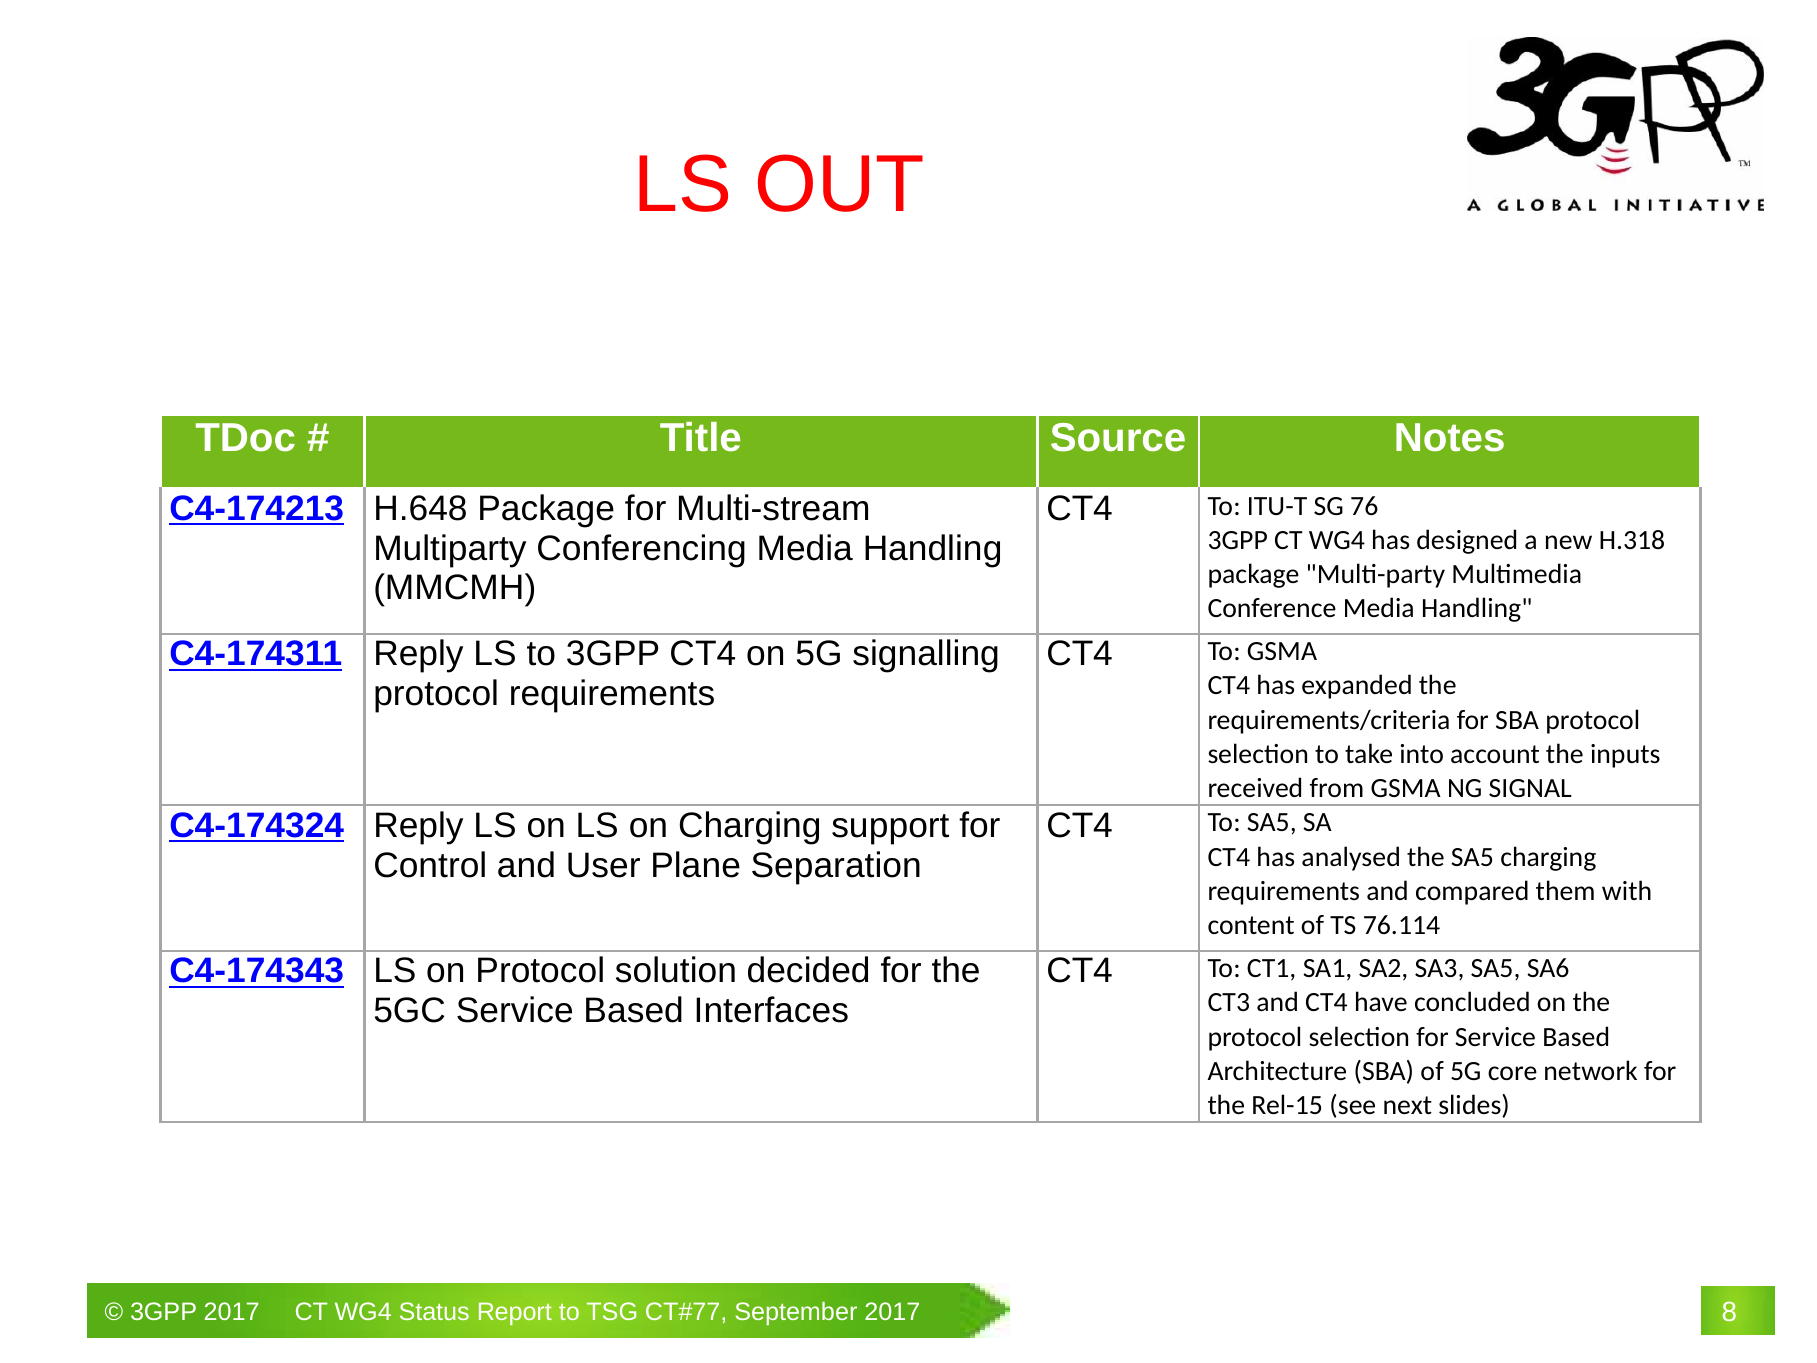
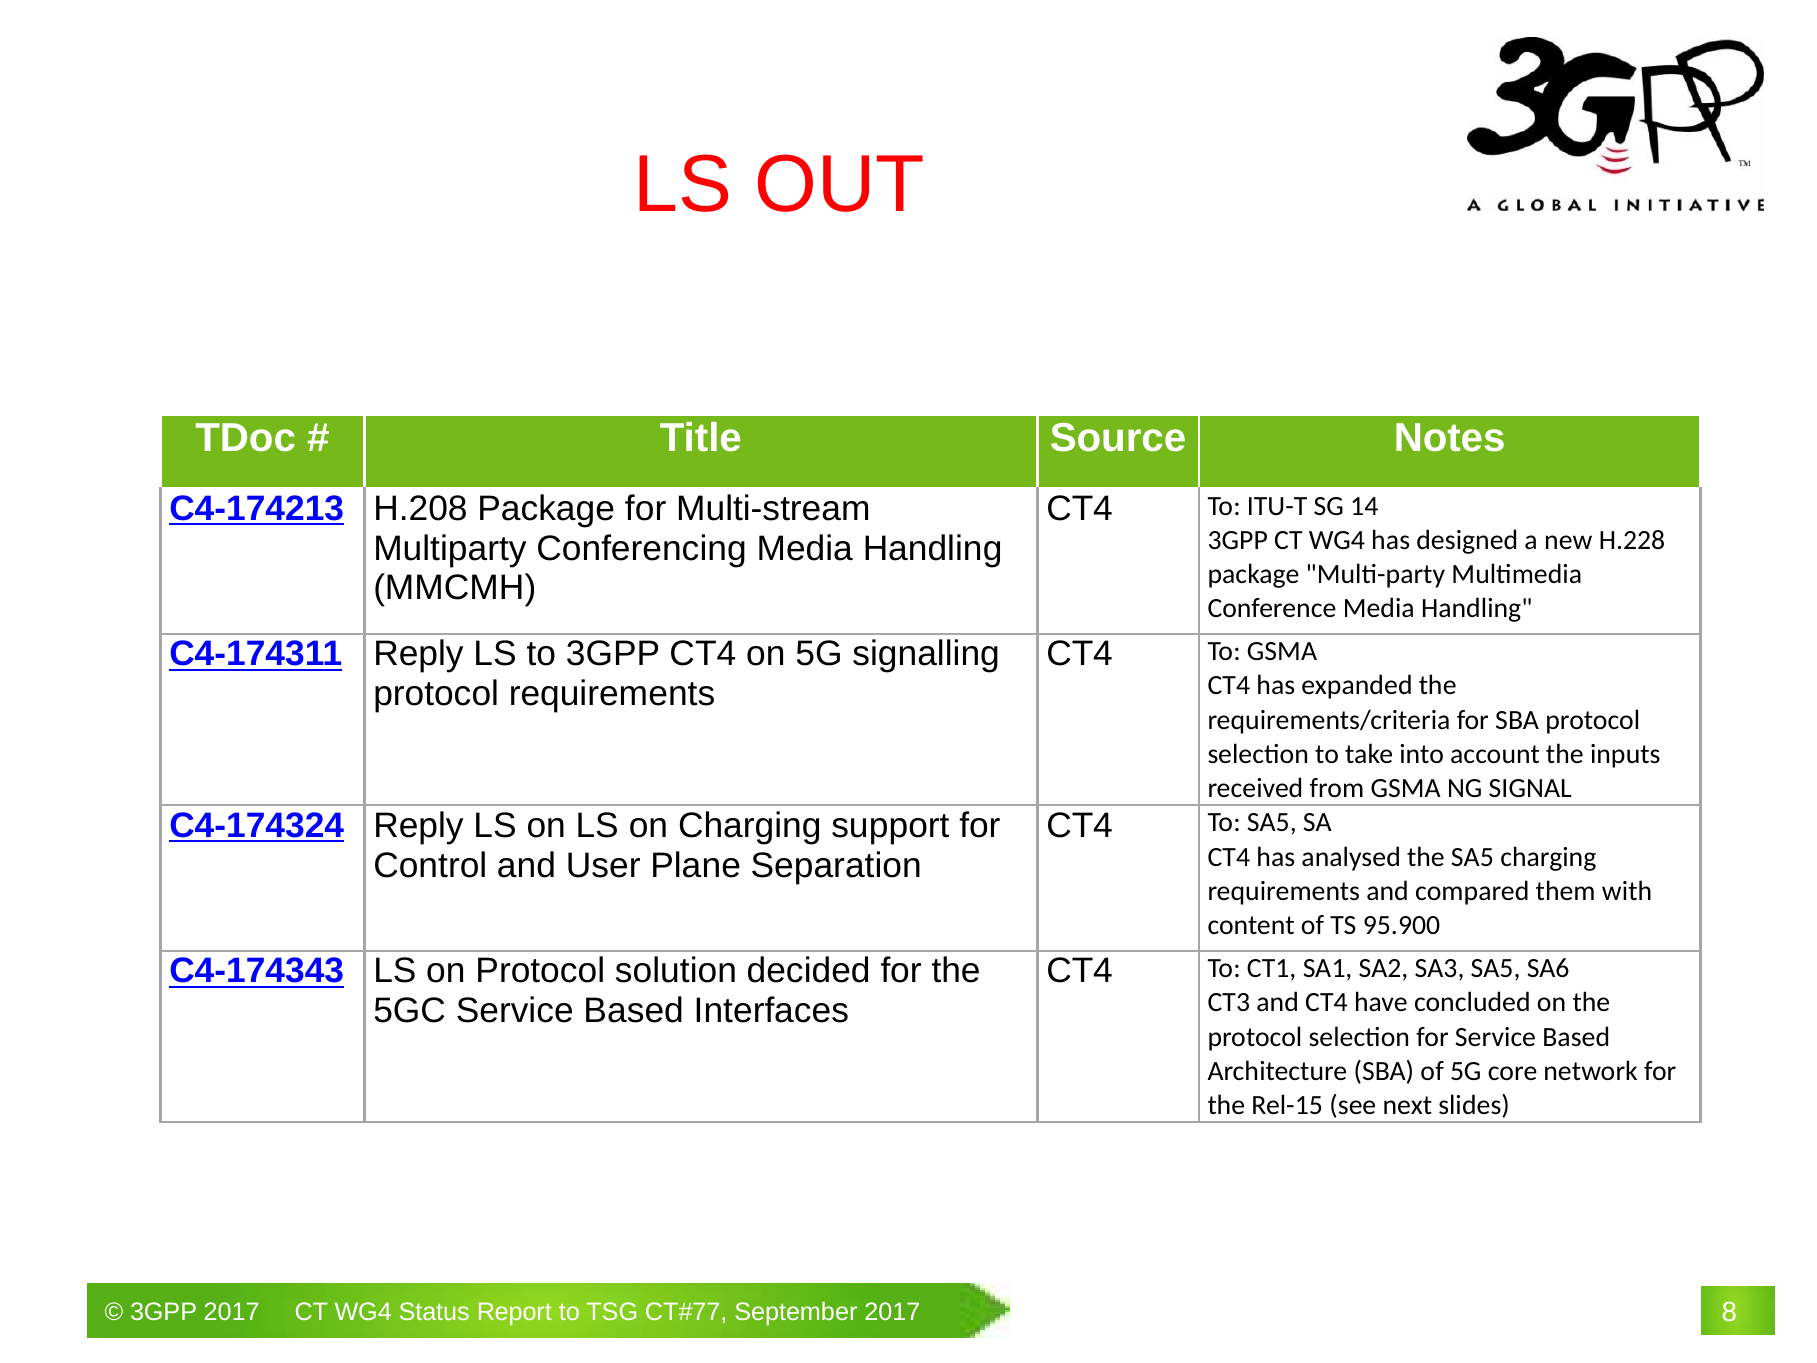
H.648: H.648 -> H.208 (420, 509)
76: 76 -> 14 (1364, 506)
H.318: H.318 -> H.228 (1632, 540)
76.114: 76.114 -> 95.900 (1402, 925)
